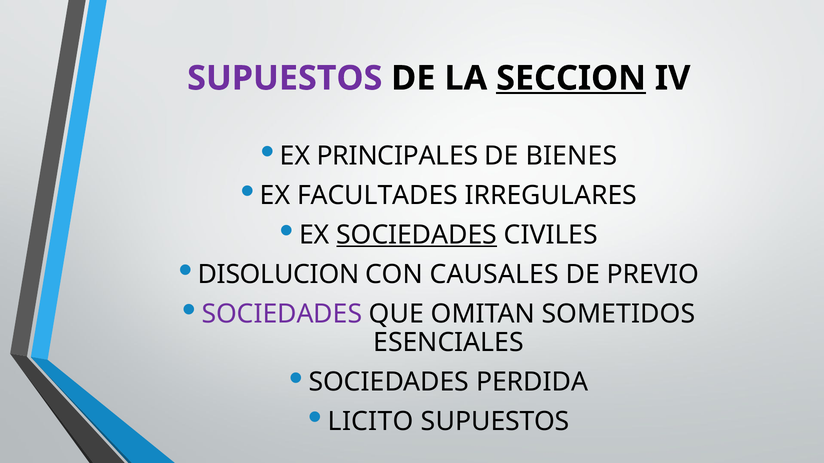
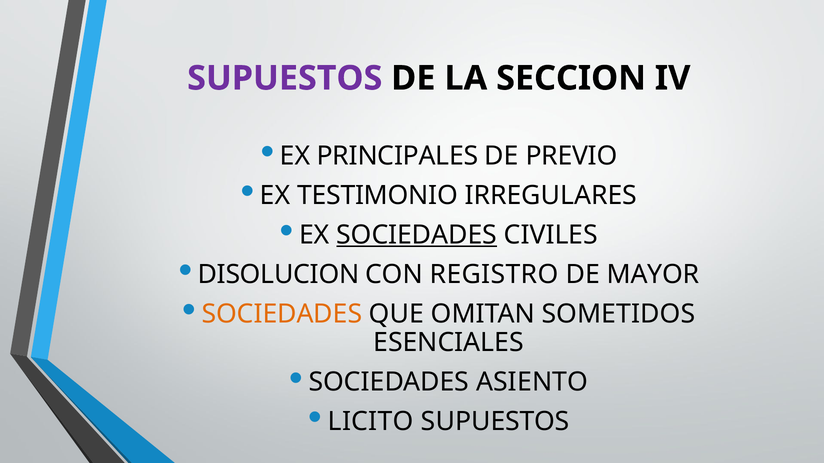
SECCION underline: present -> none (571, 78)
BIENES: BIENES -> PREVIO (572, 156)
FACULTADES: FACULTADES -> TESTIMONIO (378, 196)
CAUSALES: CAUSALES -> REGISTRO (494, 275)
PREVIO: PREVIO -> MAYOR (653, 275)
SOCIEDADES colour: purple -> orange (282, 314)
PERDIDA: PERDIDA -> ASIENTO (532, 383)
